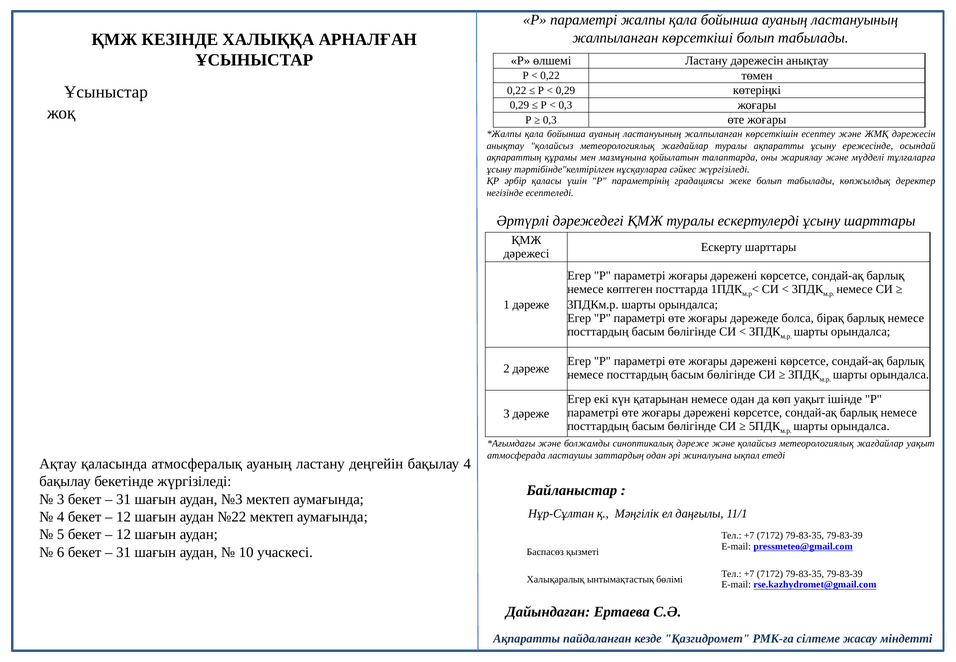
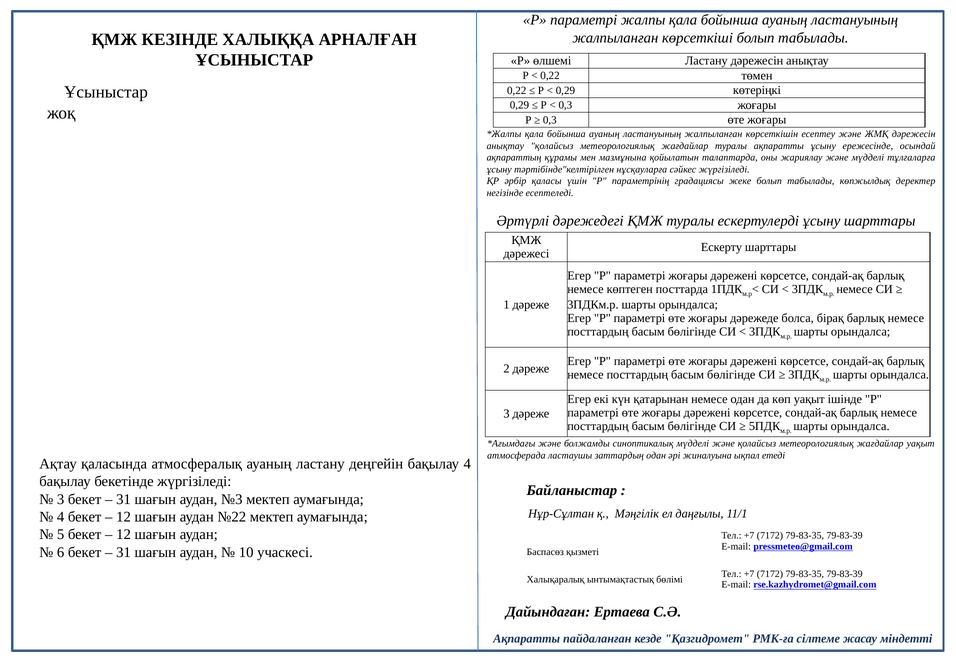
синоптикалық дәреже: дәреже -> мүдделі (693, 444)
